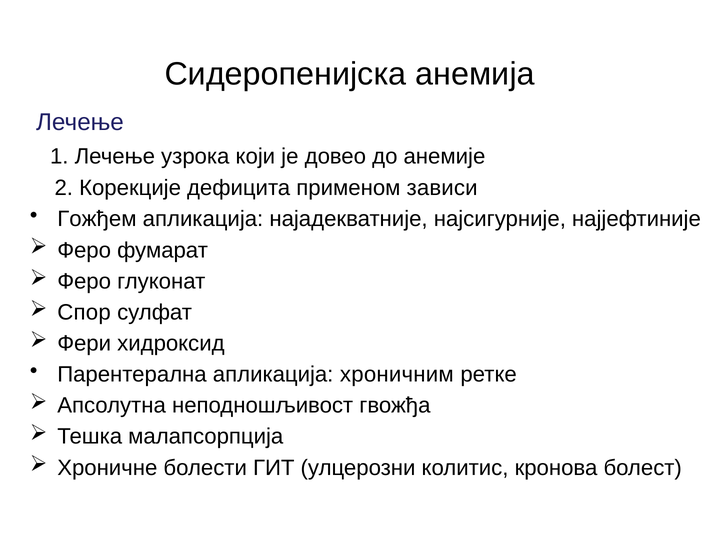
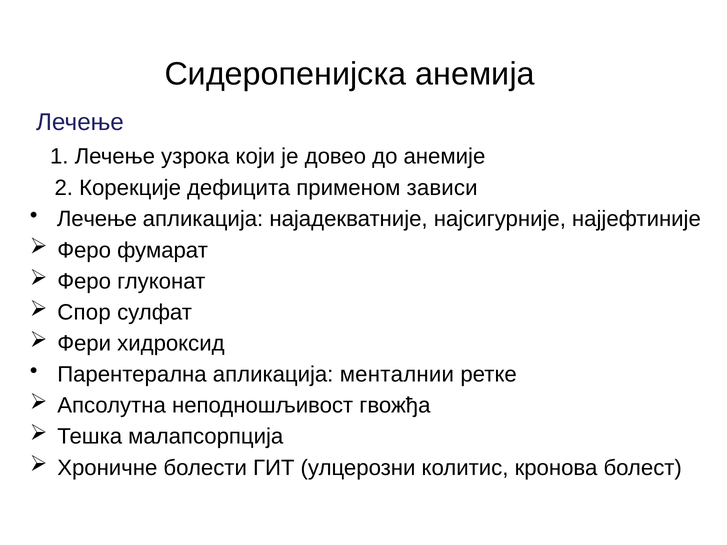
Гожђем: Гожђем -> Лечење (97, 219)
хроничним: хроничним -> менталнии (397, 375)
